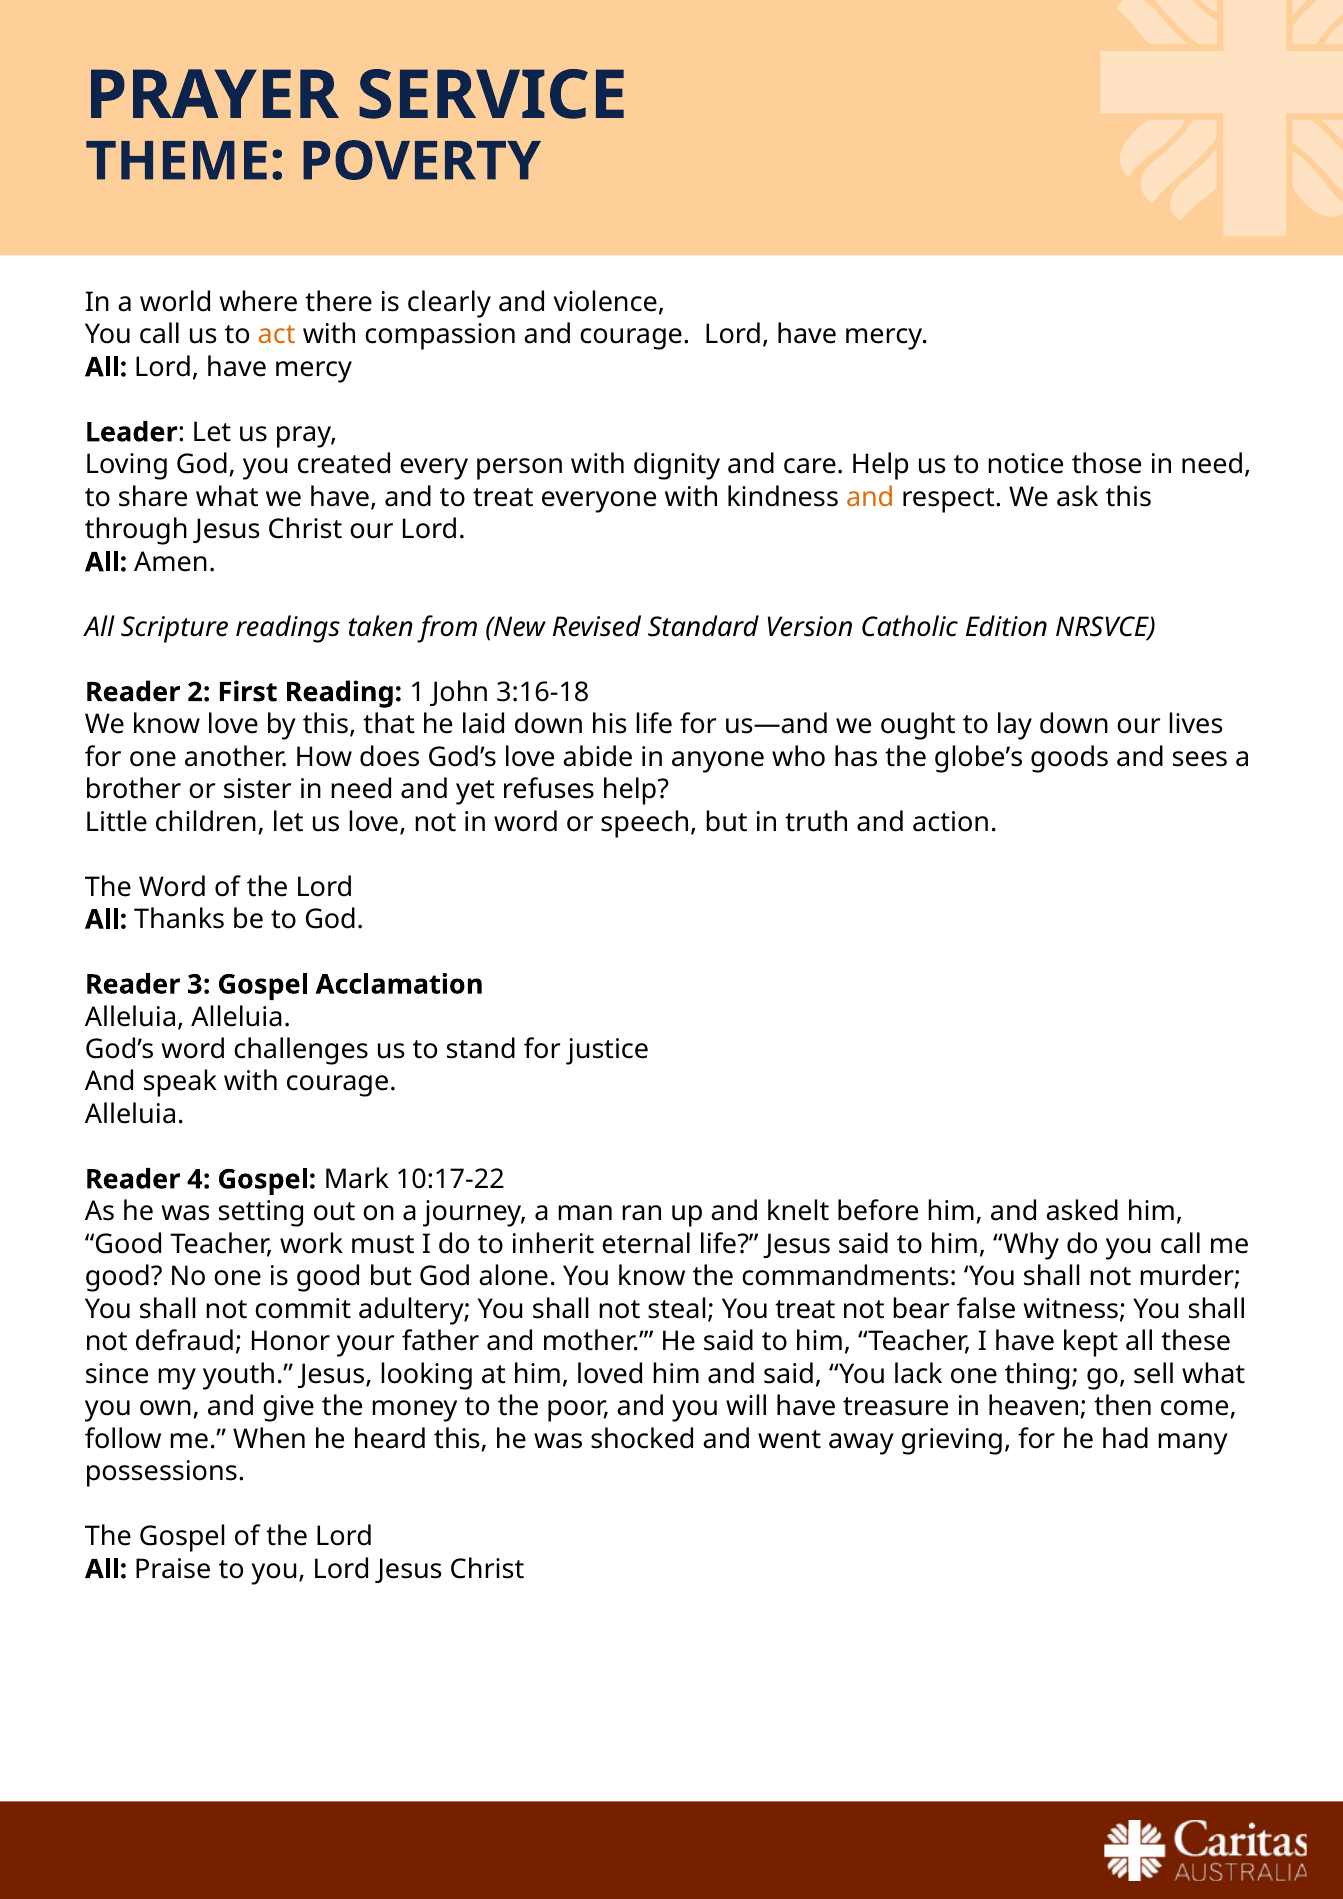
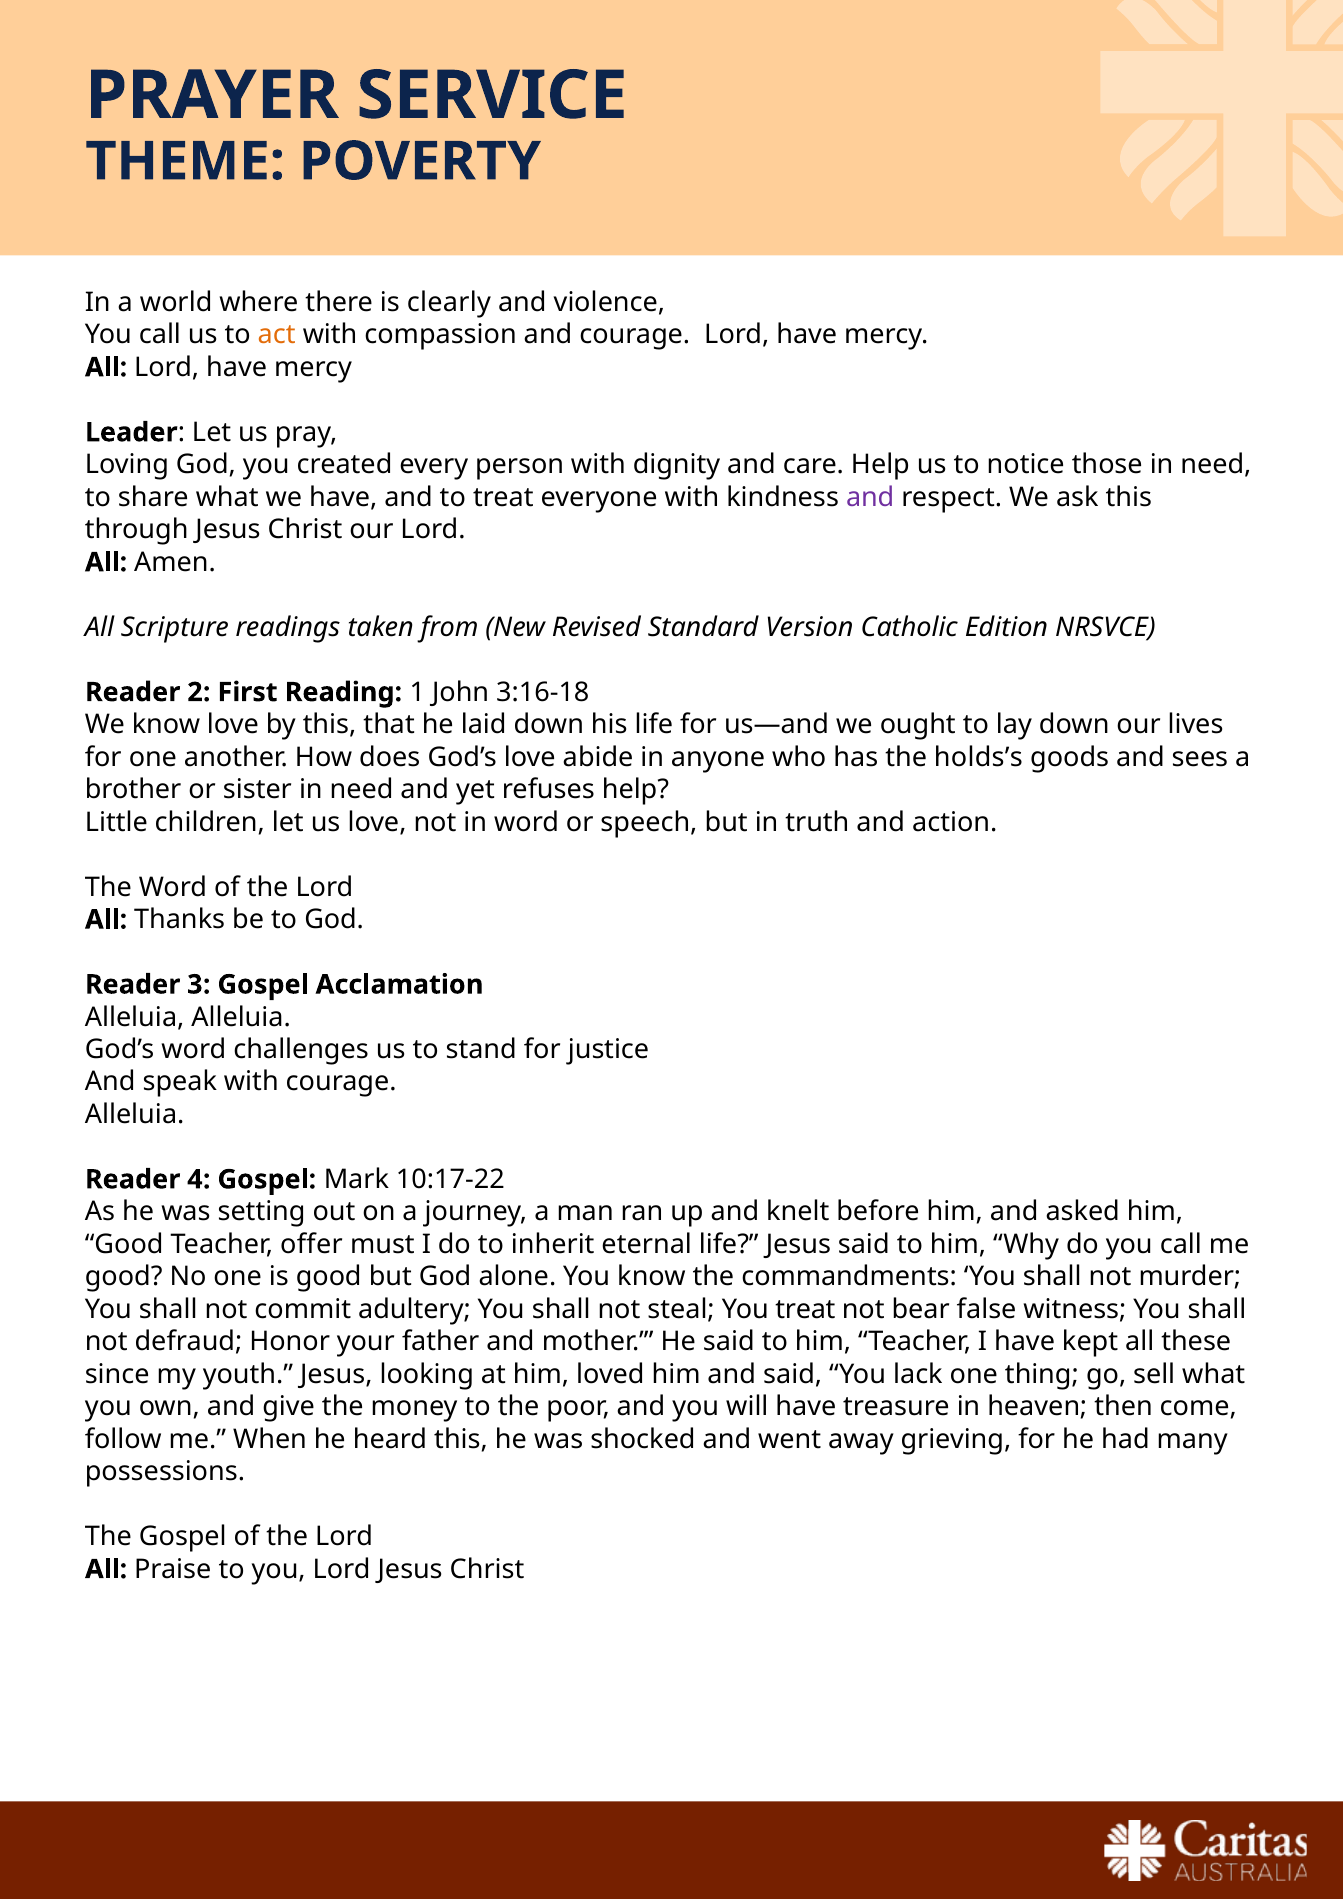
and colour: orange -> purple (870, 497)
globe’s: globe’s -> holds’s (978, 757)
work: work -> offer (311, 1245)
